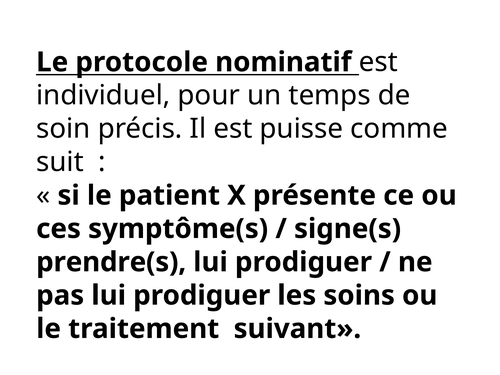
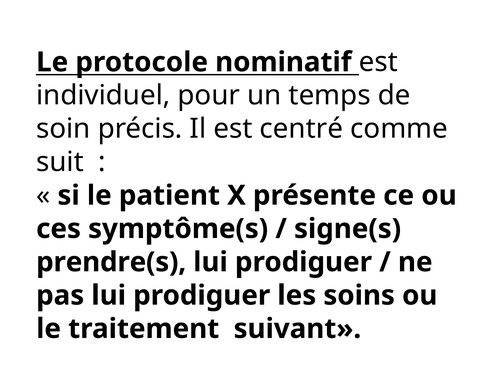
puisse: puisse -> centré (301, 129)
